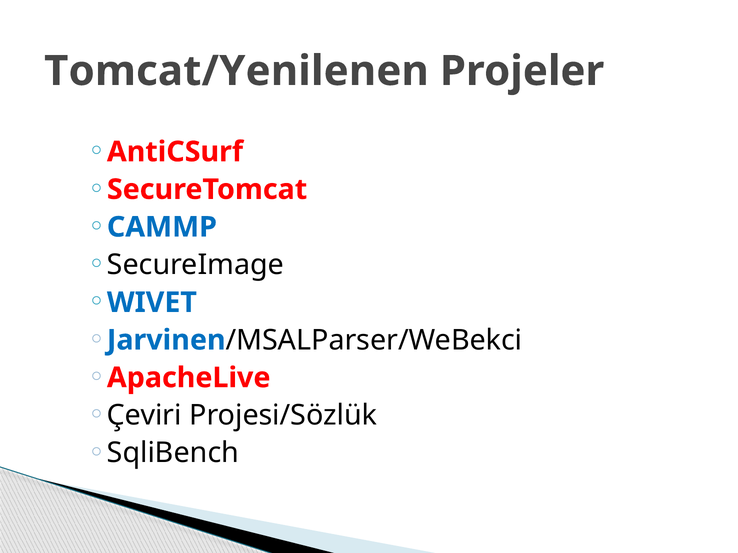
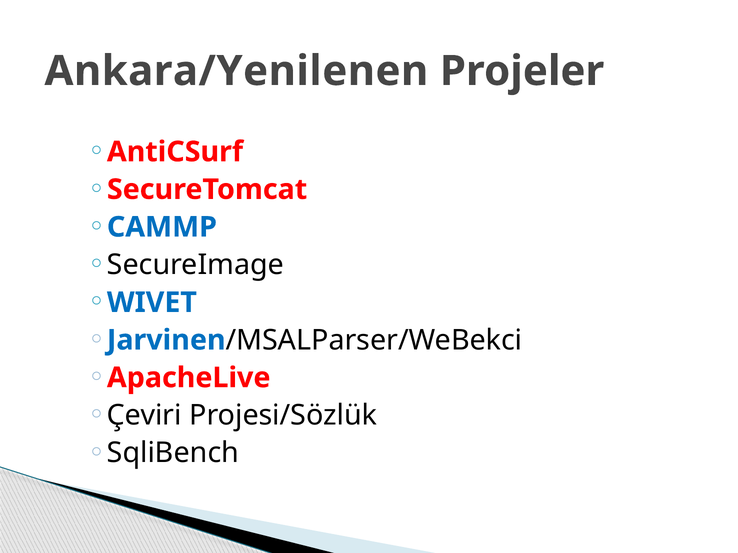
Tomcat/Yenilenen: Tomcat/Yenilenen -> Ankara/Yenilenen (236, 71)
